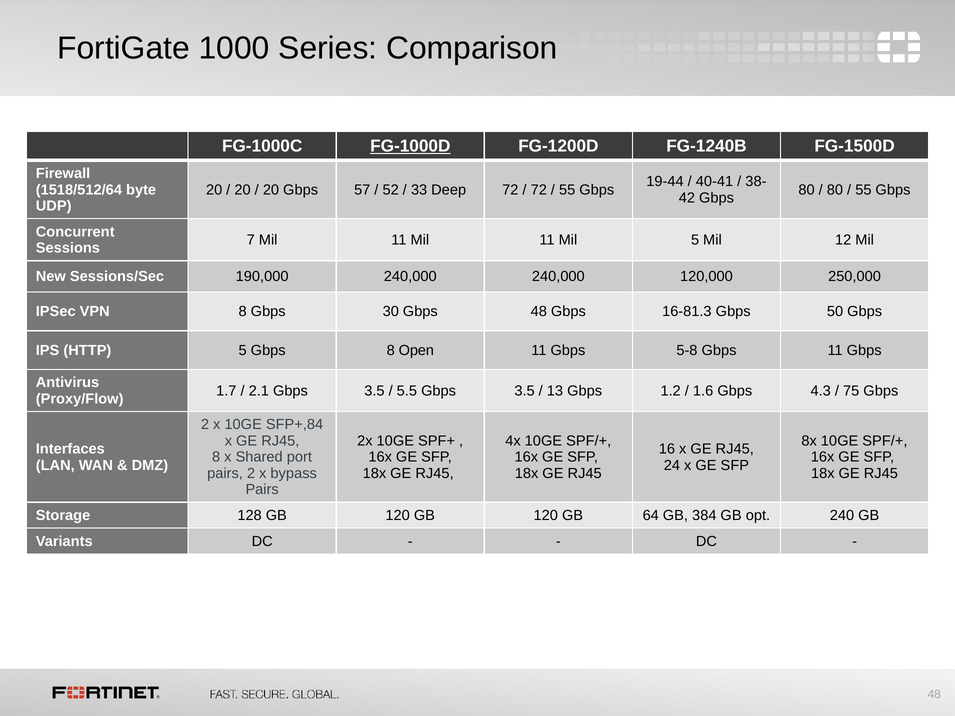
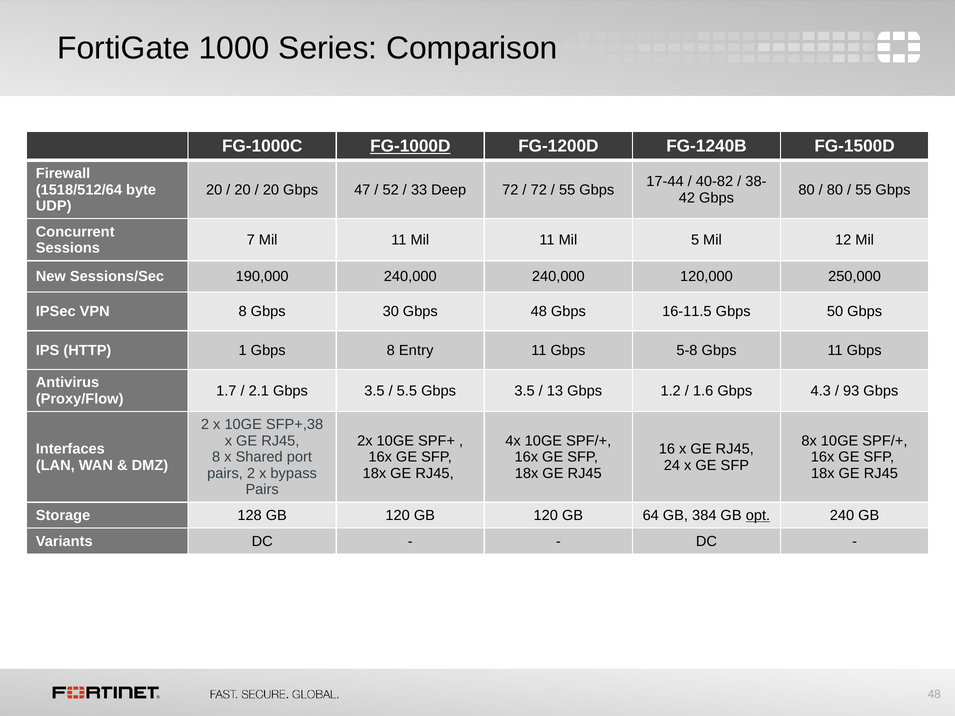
19-44: 19-44 -> 17-44 (665, 182)
40-41: 40-41 -> 40-82 (714, 182)
57: 57 -> 47 (362, 190)
16-81.3: 16-81.3 -> 16-11.5 (687, 312)
HTTP 5: 5 -> 1 (243, 350)
Open: Open -> Entry (416, 350)
75: 75 -> 93 (851, 391)
SFP+,84: SFP+,84 -> SFP+,38 (295, 425)
opt underline: none -> present (758, 516)
